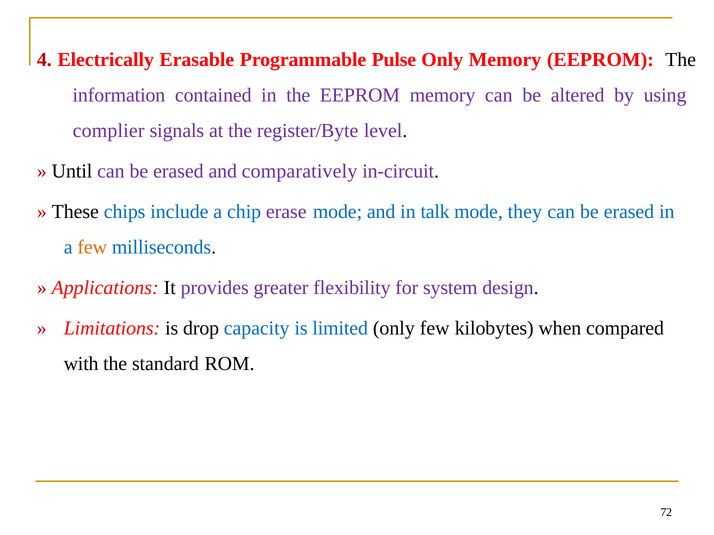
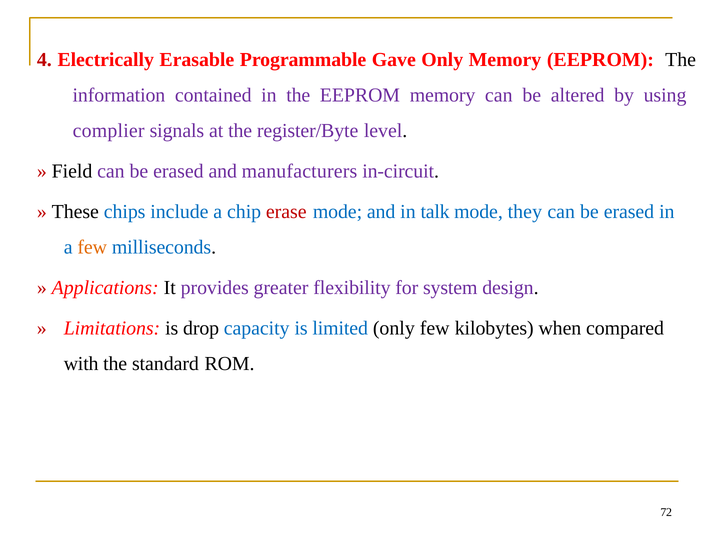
Pulse: Pulse -> Gave (394, 60)
Until: Until -> Field (72, 171)
comparatively: comparatively -> manufacturers (300, 171)
erase colour: purple -> red (286, 212)
